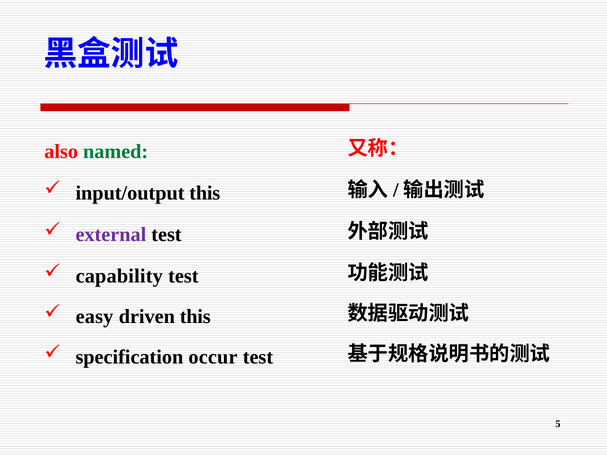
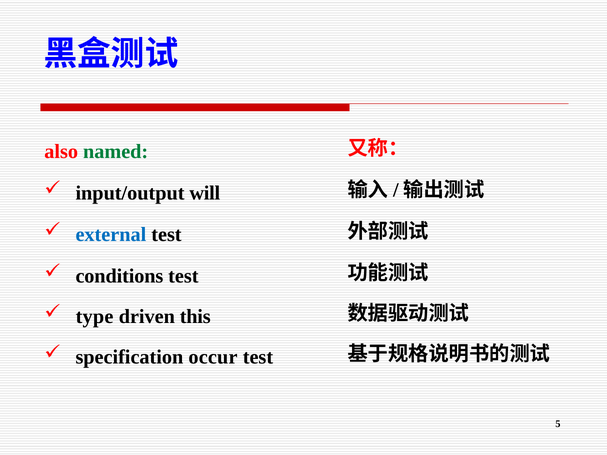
input/output this: this -> will (205, 193)
external colour: purple -> blue (111, 235)
capability: capability -> conditions (119, 276)
easy: easy -> type (95, 317)
